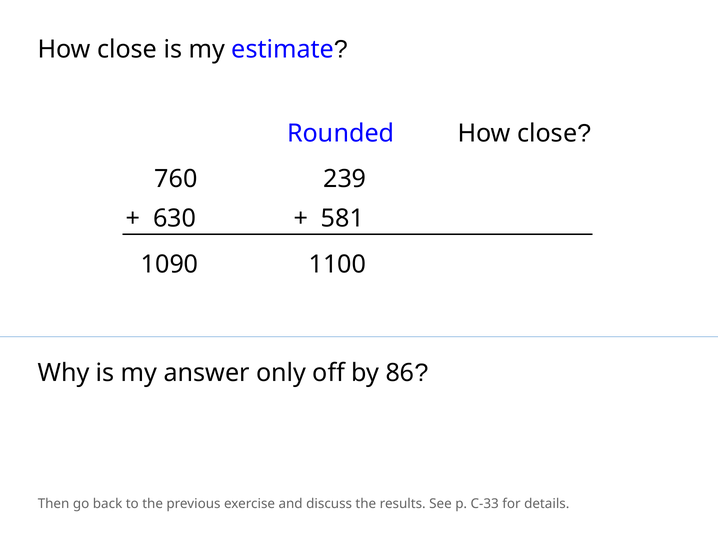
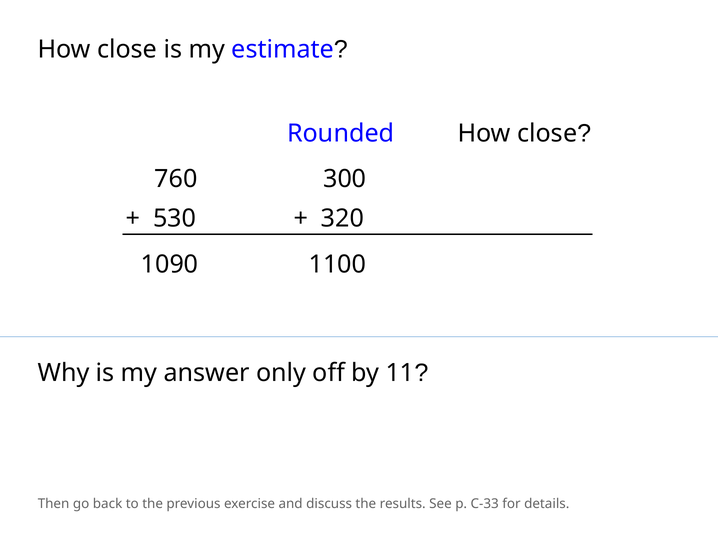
239: 239 -> 300 (345, 179)
630: 630 -> 530 (175, 218)
581: 581 -> 320 (342, 218)
86: 86 -> 11 (400, 373)
